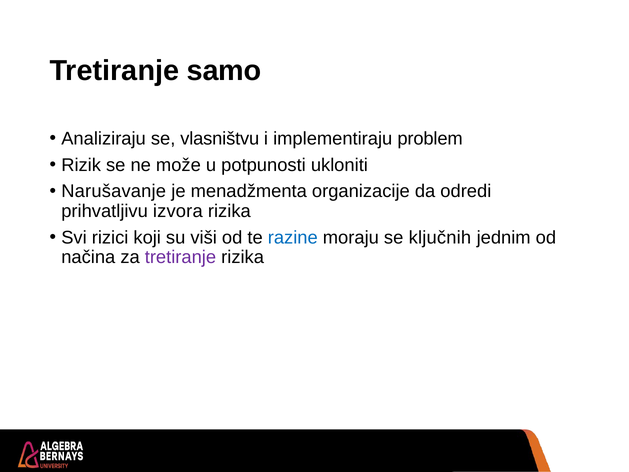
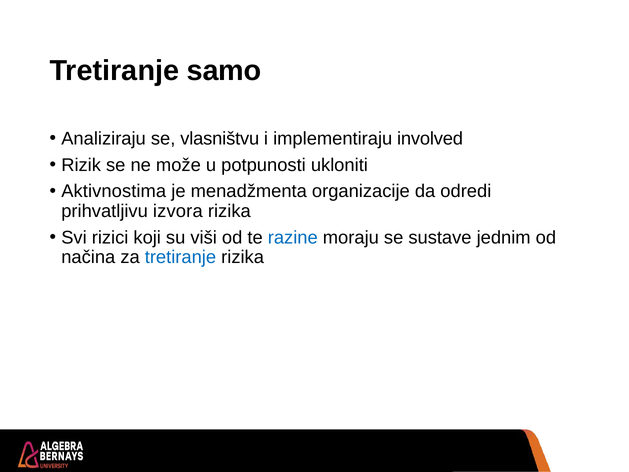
problem: problem -> involved (430, 139)
Narušavanje: Narušavanje -> Aktivnostima (114, 191)
ključnih: ključnih -> sustave (440, 237)
tretiranje colour: purple -> blue (180, 257)
